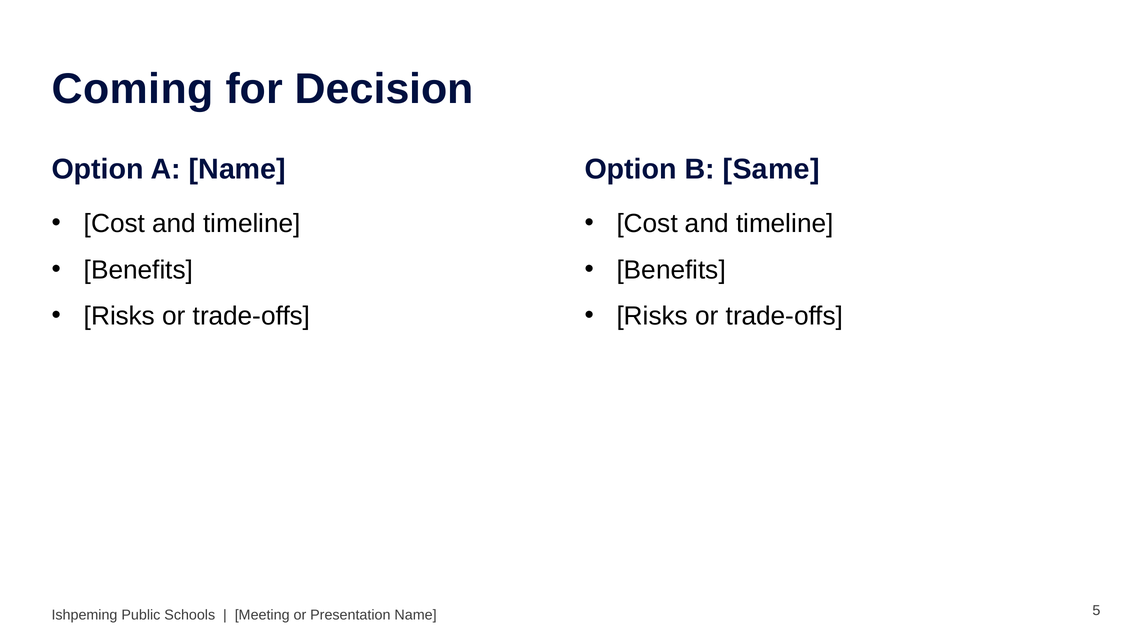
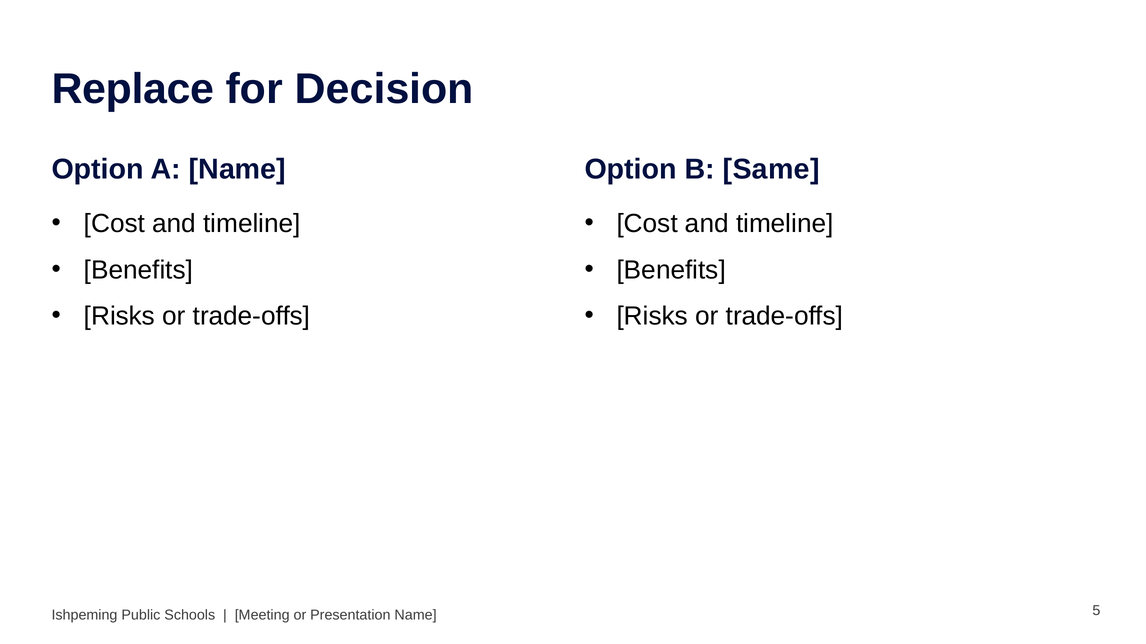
Coming: Coming -> Replace (133, 89)
